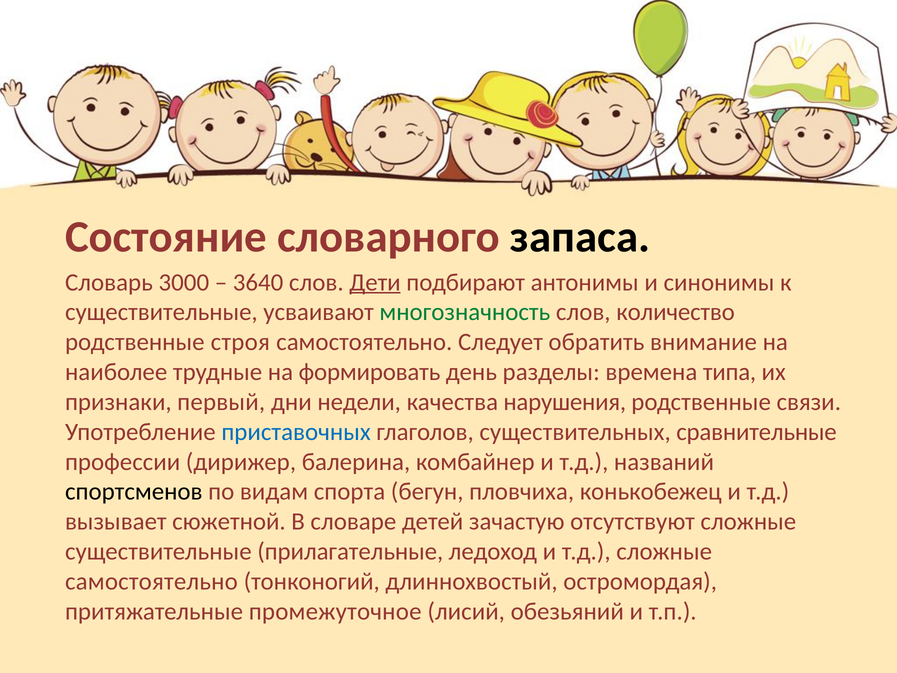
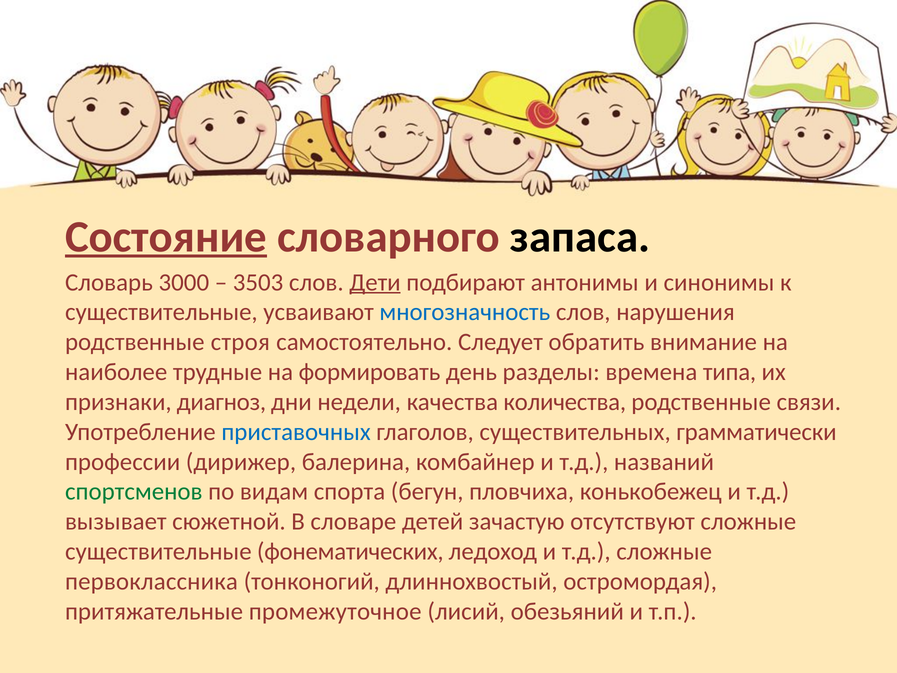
Состояние underline: none -> present (166, 237)
3640: 3640 -> 3503 (258, 282)
многозначность colour: green -> blue (465, 312)
количество: количество -> нарушения (675, 312)
первый: первый -> диагноз (221, 402)
нарушения: нарушения -> количества (565, 402)
сравнительные: сравнительные -> грамматически (756, 432)
спортсменов colour: black -> green (134, 492)
прилагательные: прилагательные -> фонематических (350, 551)
самостоятельно: самостоятельно -> первоклассника (151, 581)
